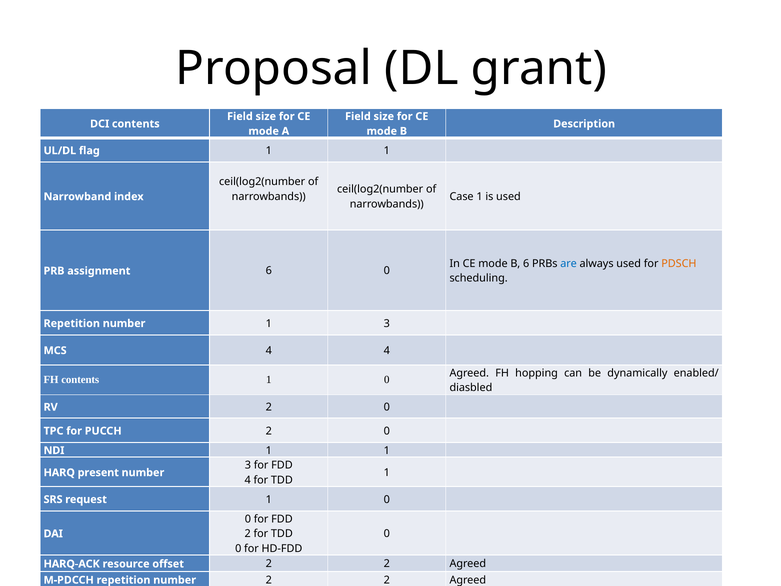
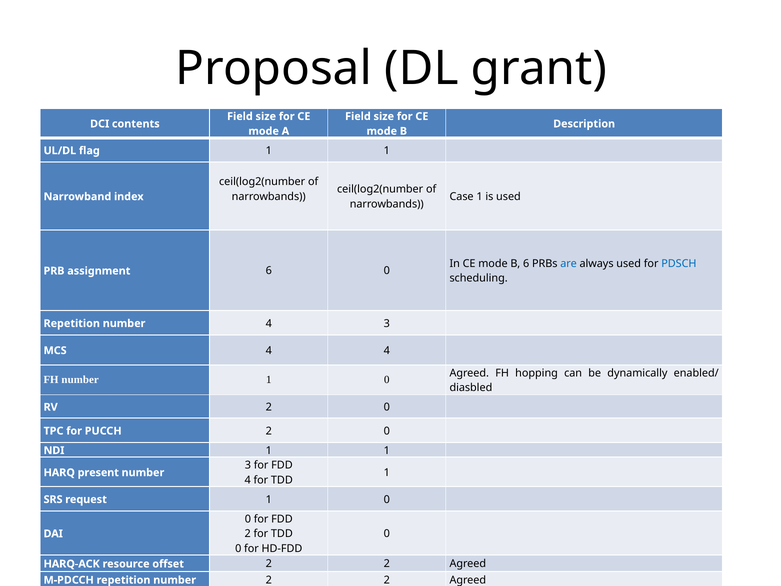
PDSCH colour: orange -> blue (679, 263)
number 1: 1 -> 4 (269, 323)
FH contents: contents -> number (80, 380)
